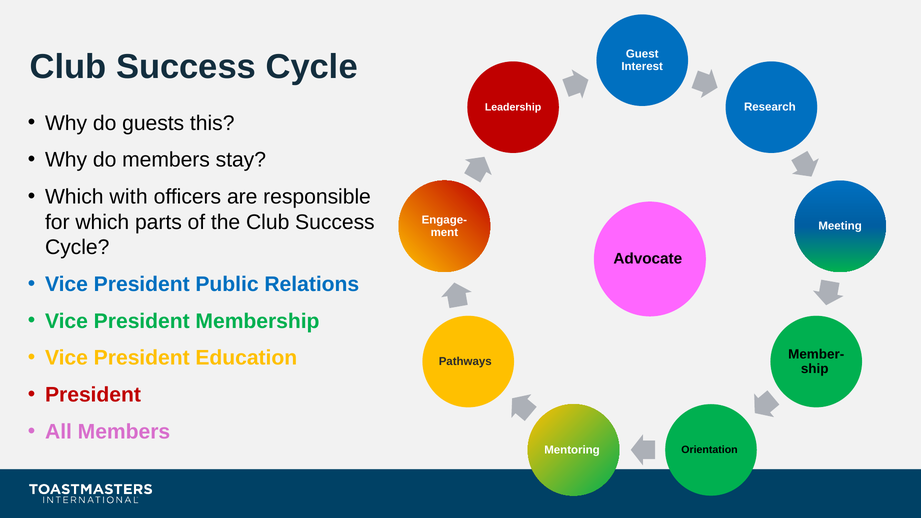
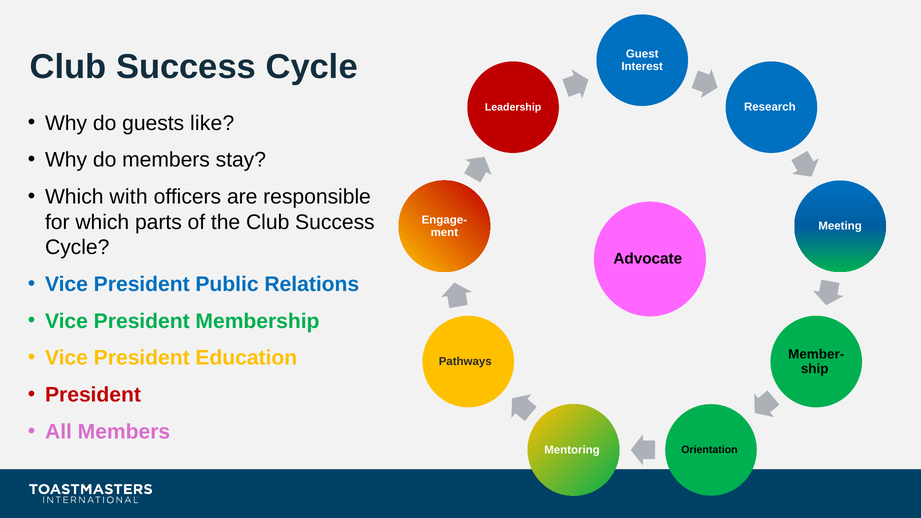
this: this -> like (212, 123)
